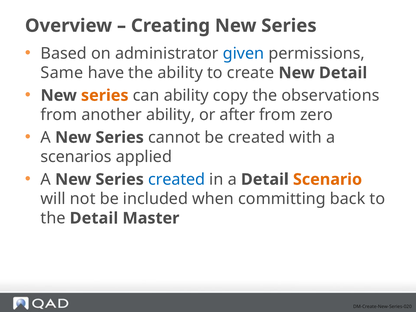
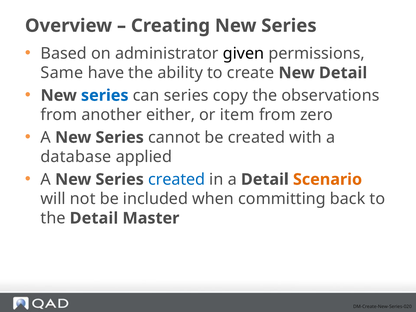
given colour: blue -> black (244, 53)
series colour: orange -> blue (105, 95)
can ability: ability -> series (186, 95)
another ability: ability -> either (171, 115)
after: after -> item (237, 115)
scenarios: scenarios -> database (76, 157)
